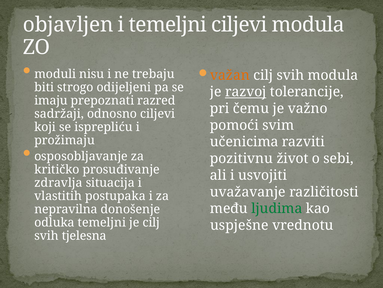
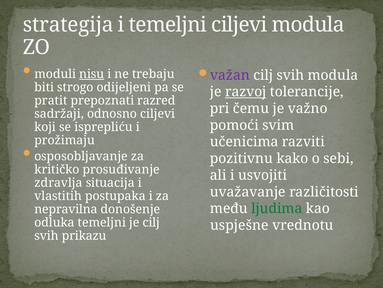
objavljen: objavljen -> strategija (68, 25)
nisu underline: none -> present (92, 74)
važan colour: orange -> purple (230, 75)
imaju: imaju -> pratit (51, 100)
život: život -> kako (292, 158)
tjelesna: tjelesna -> prikazu (84, 235)
